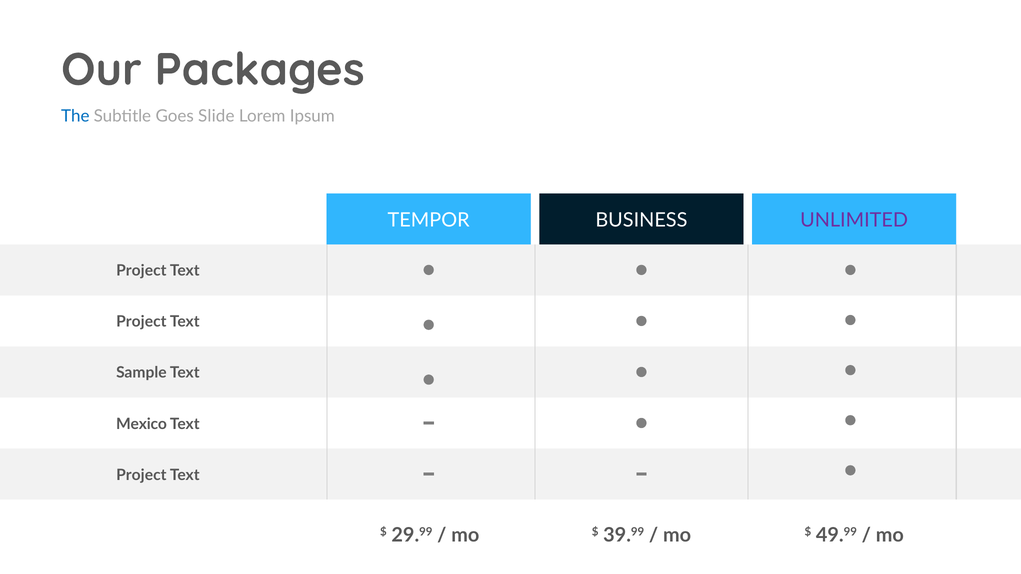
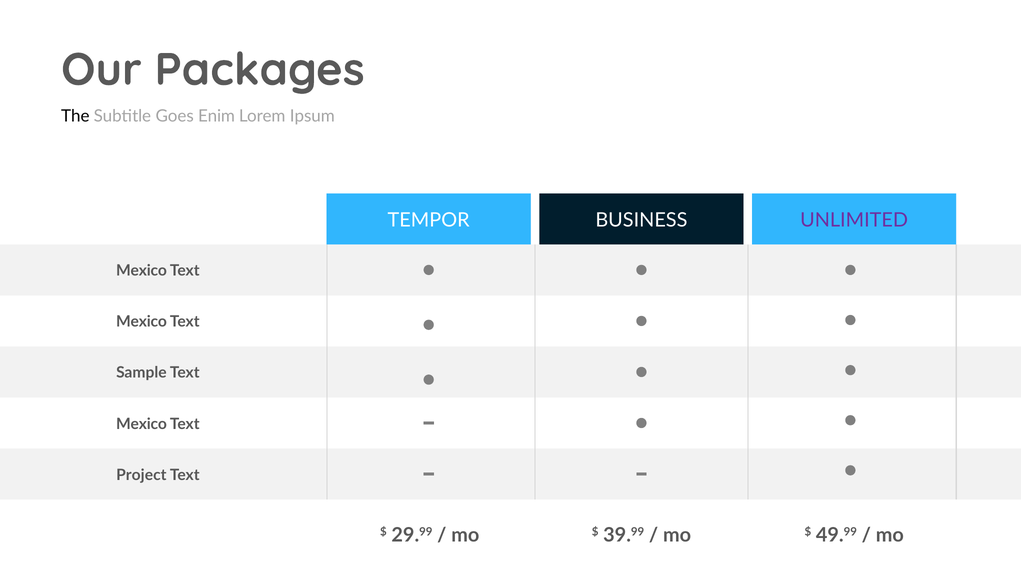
The colour: blue -> black (75, 116)
Slide: Slide -> Enim (216, 116)
Project: Project -> Mexico (141, 271)
Project: Project -> Mexico (141, 322)
